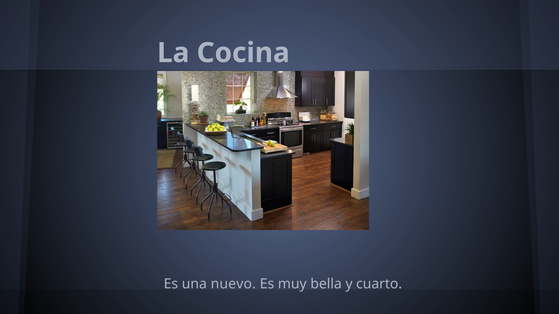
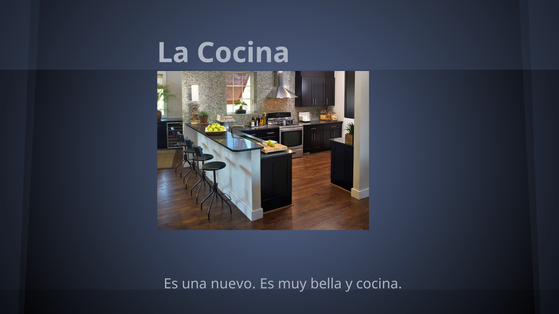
y cuarto: cuarto -> cocina (379, 284)
